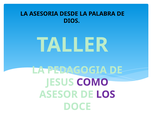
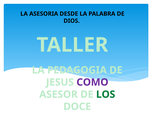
LOS colour: purple -> green (106, 94)
